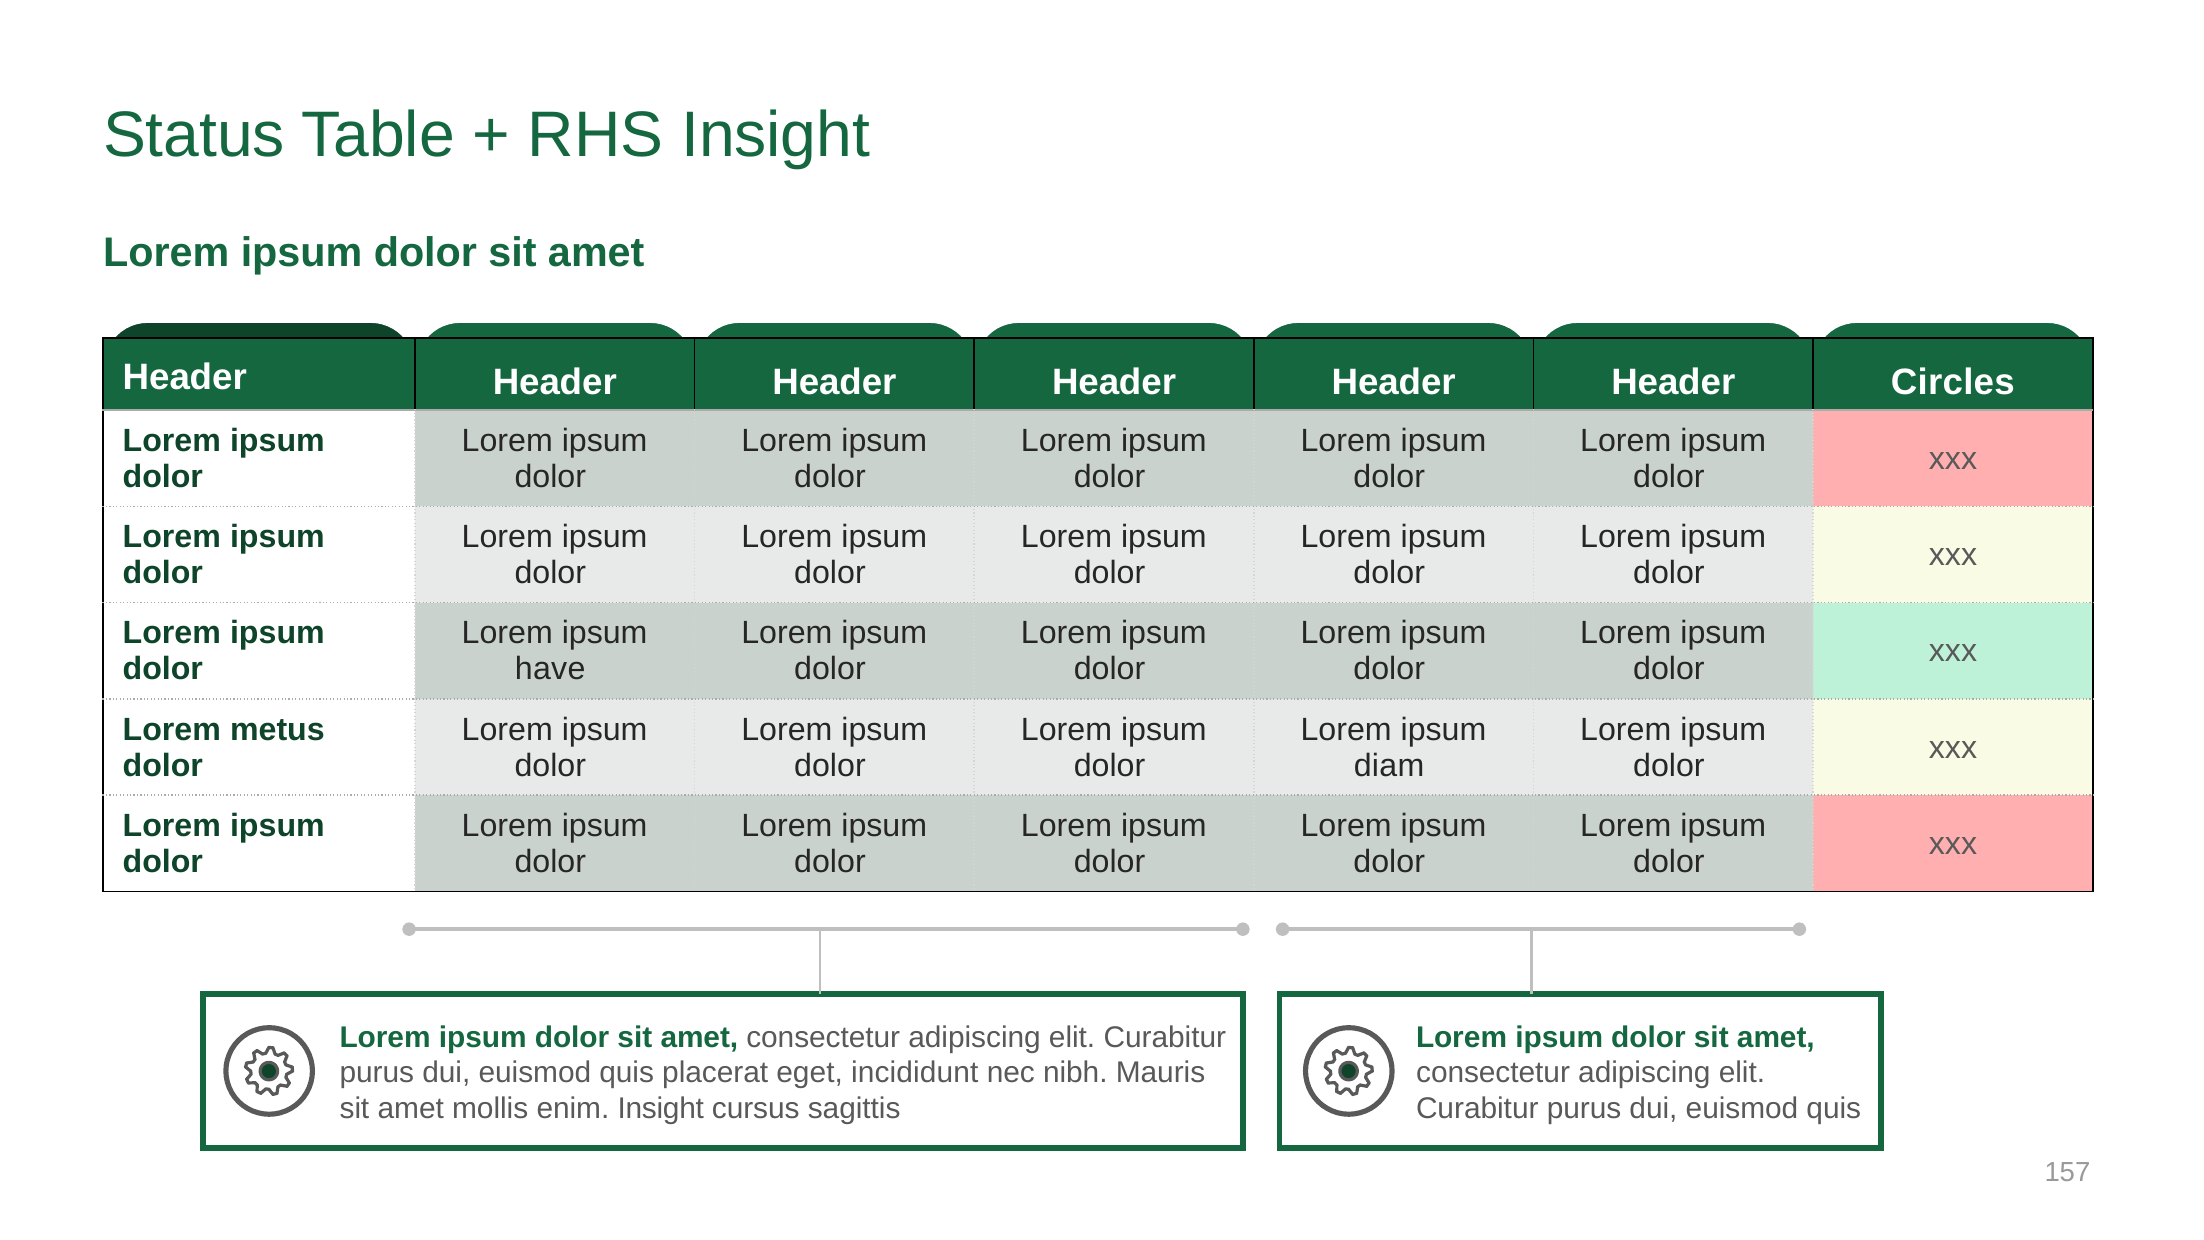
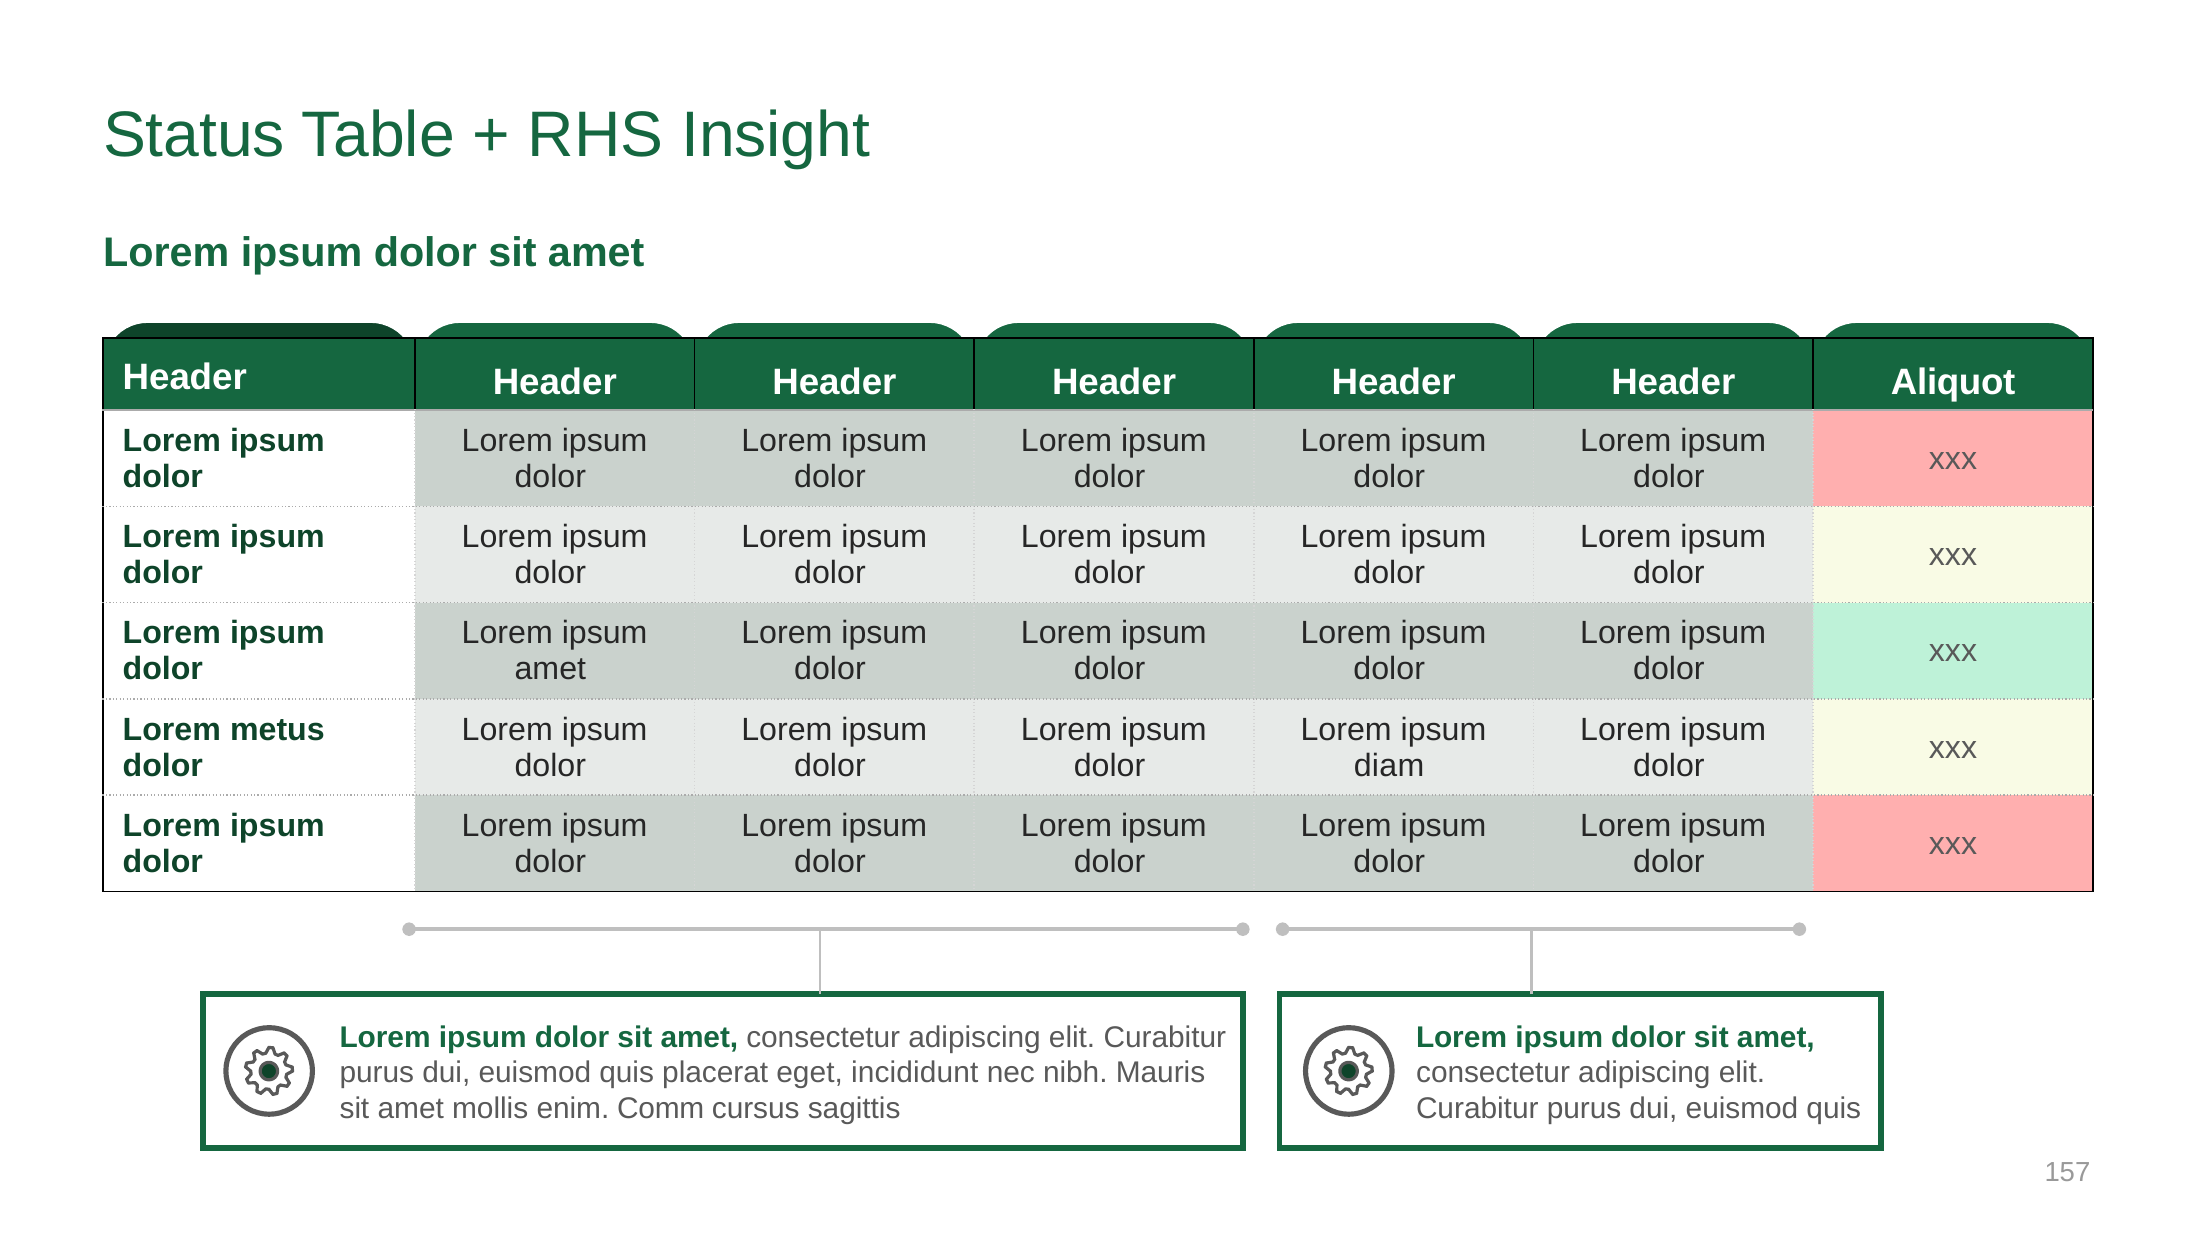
Circles: Circles -> Aliquot (1953, 382)
have: have -> amet (550, 669)
enim Insight: Insight -> Comm (661, 1109)
